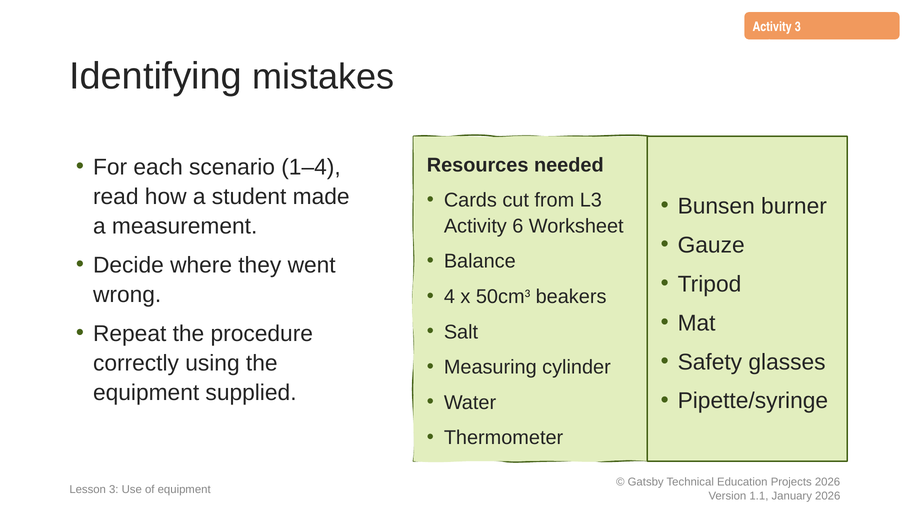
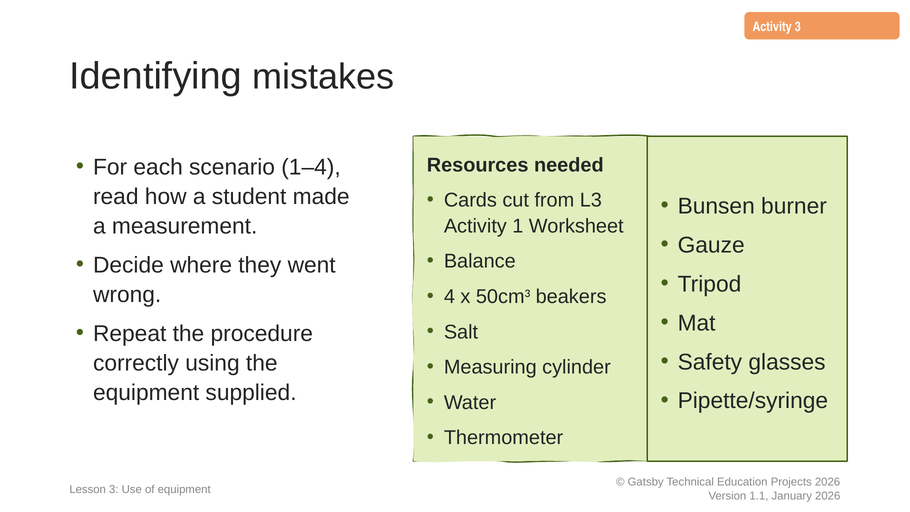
6: 6 -> 1 (518, 226)
